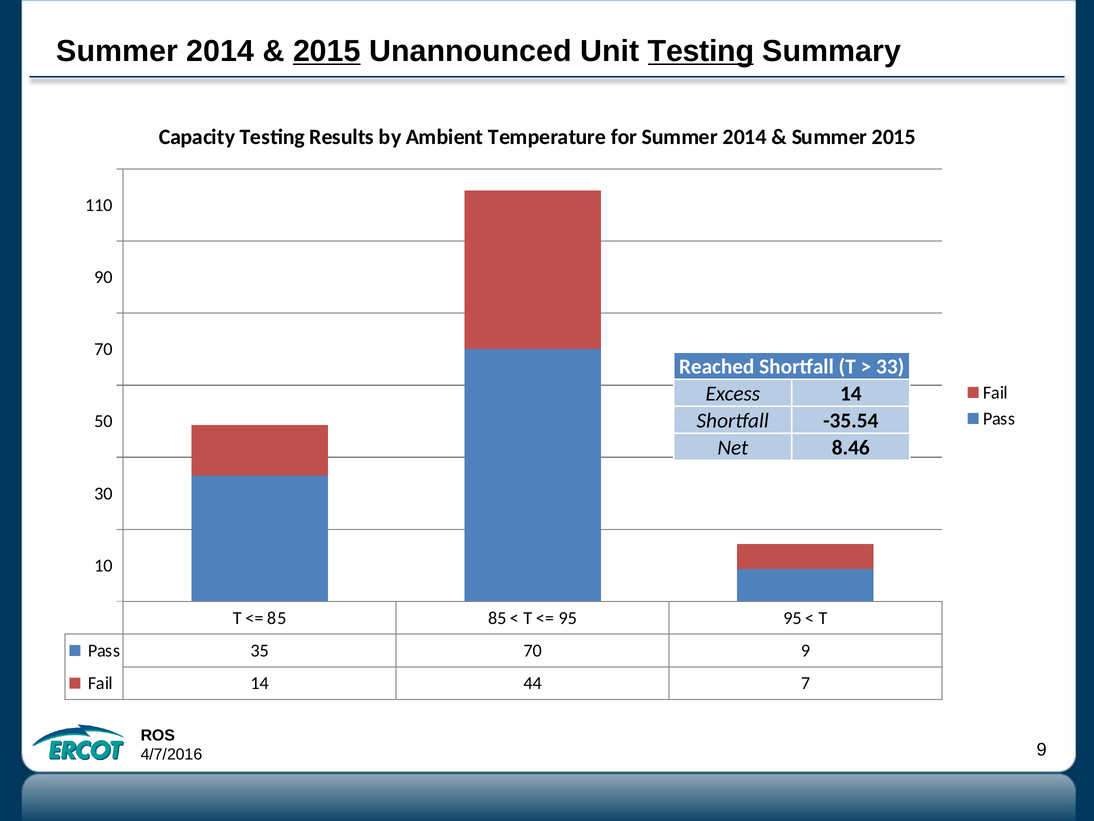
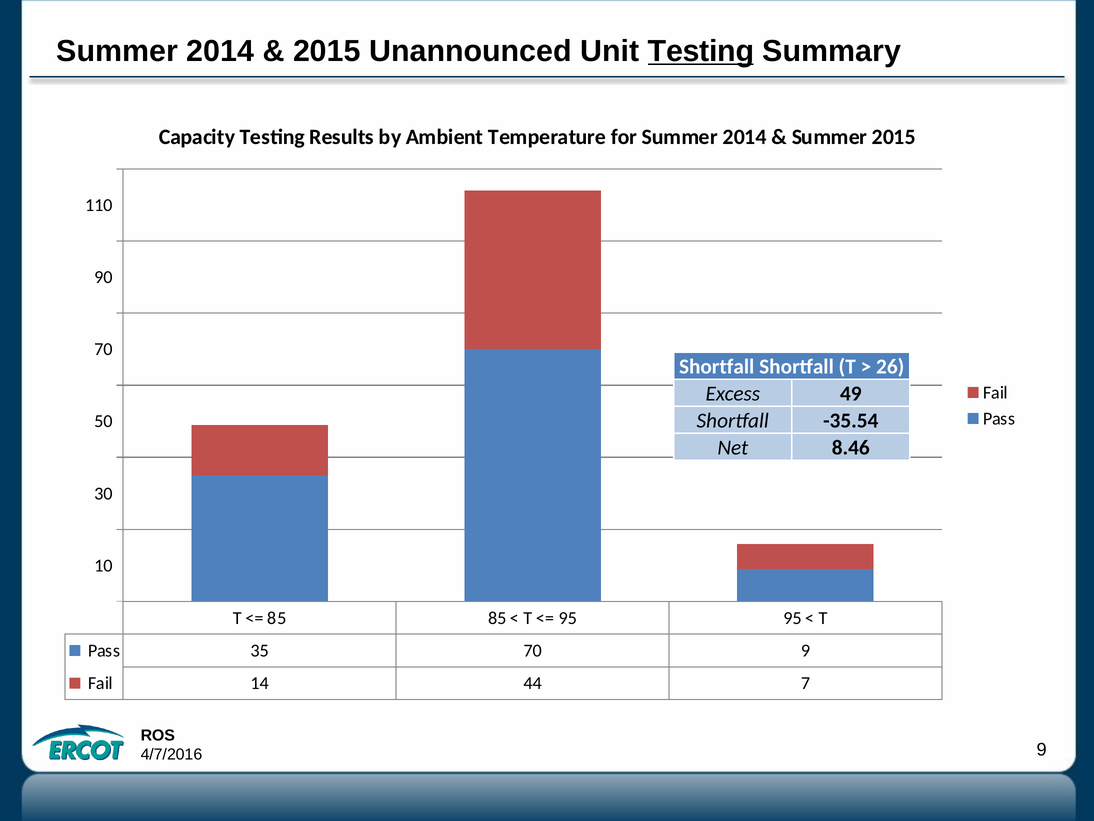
2015 underline: present -> none (327, 51)
Reached: Reached -> Shortfall (717, 366)
33: 33 -> 26 (890, 366)
Excess 14: 14 -> 49 (851, 393)
